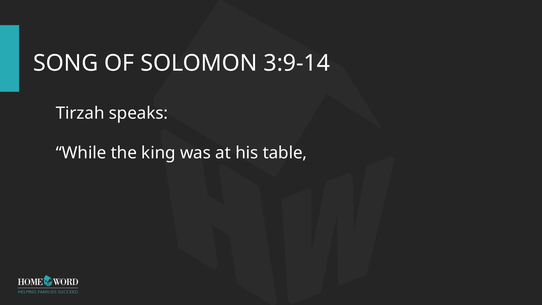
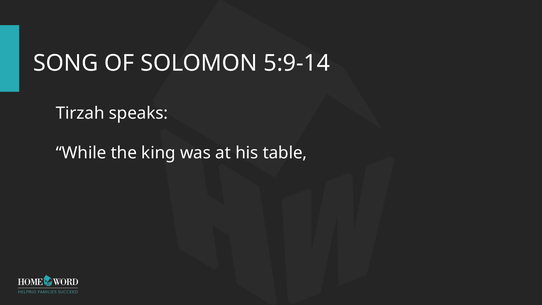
3:9-14: 3:9-14 -> 5:9-14 (297, 63)
